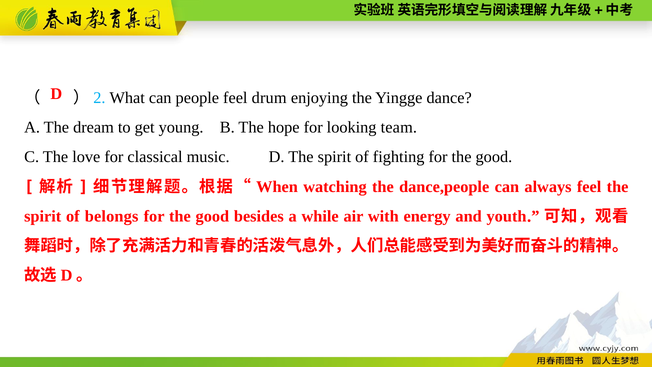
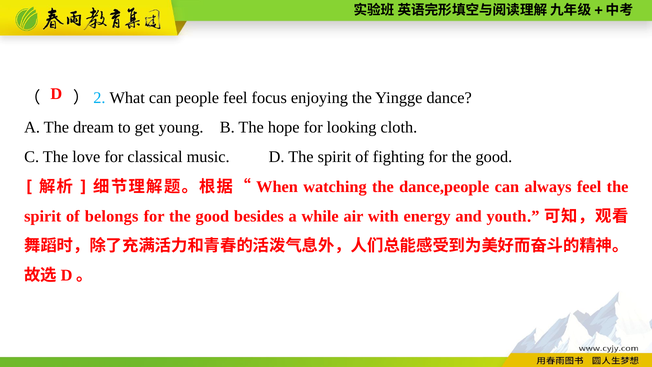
drum: drum -> focus (269, 98)
team: team -> cloth (399, 127)
